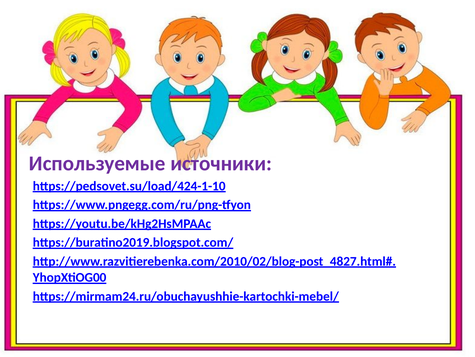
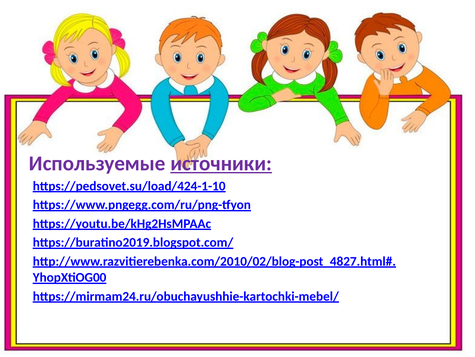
источники underline: none -> present (221, 163)
